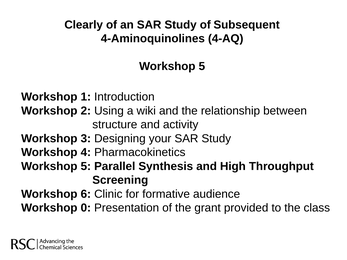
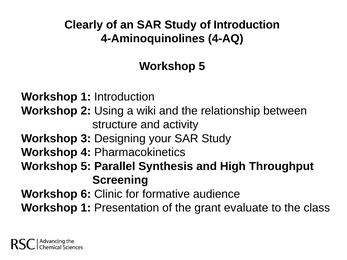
of Subsequent: Subsequent -> Introduction (247, 25)
0: 0 -> 1 (86, 208)
provided: provided -> evaluate (246, 208)
